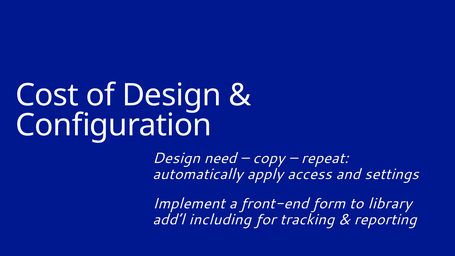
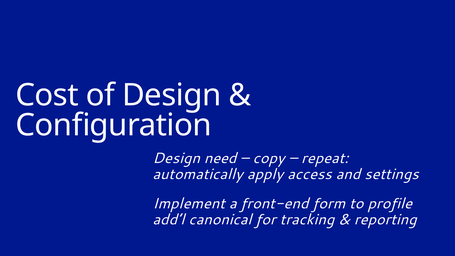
library: library -> profile (390, 203)
including: including -> canonical (220, 220)
